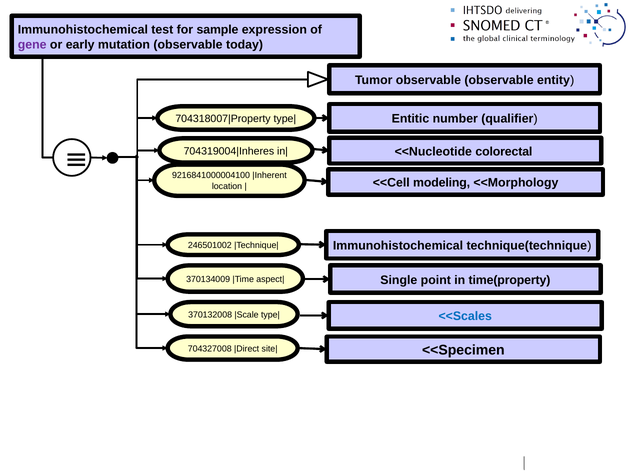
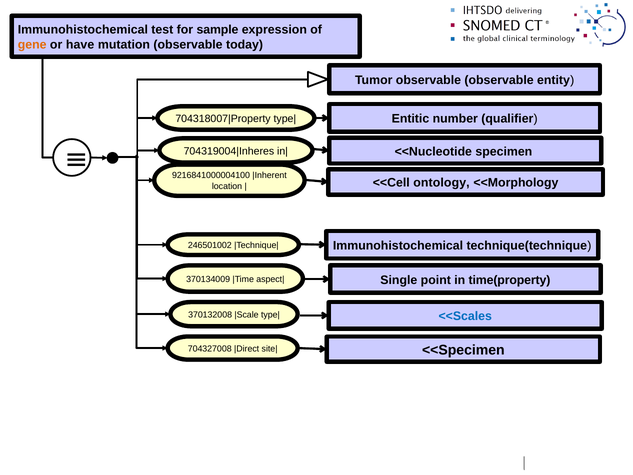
gene colour: purple -> orange (32, 44)
early: early -> have (80, 44)
colorectal: colorectal -> specimen (504, 151)
modeling: modeling -> ontology (441, 183)
